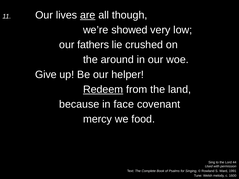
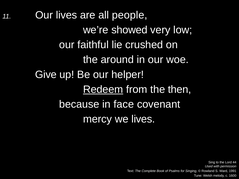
are underline: present -> none (88, 15)
though: though -> people (130, 15)
fathers: fathers -> faithful (93, 45)
land: land -> then (180, 89)
we food: food -> lives (143, 119)
